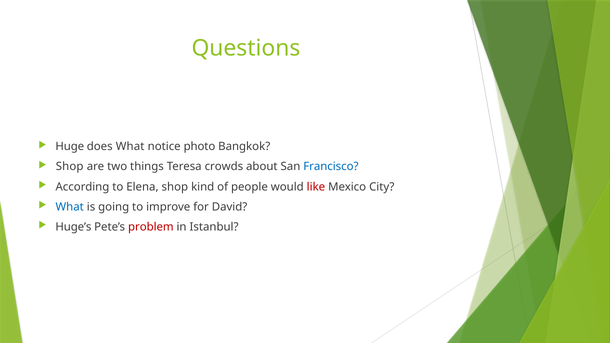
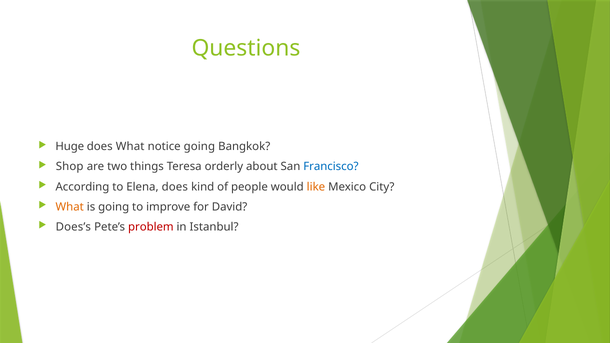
notice photo: photo -> going (199, 147)
crowds: crowds -> orderly (224, 167)
Elena shop: shop -> does (175, 187)
like colour: red -> orange (316, 187)
What colour: blue -> orange (70, 207)
Huge’s: Huge’s -> Does’s (73, 227)
